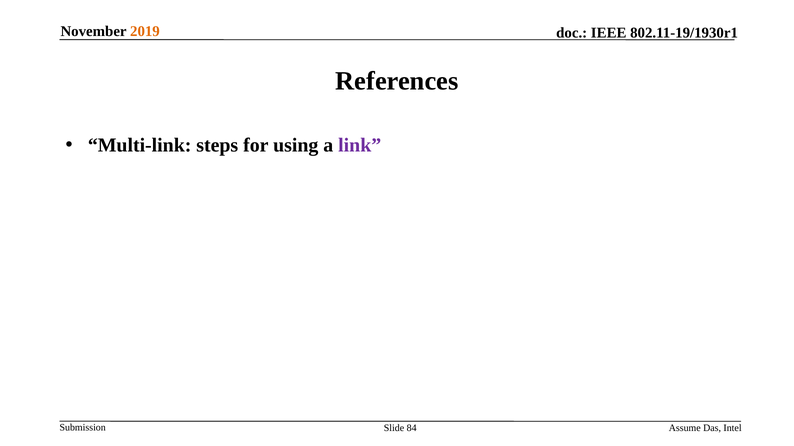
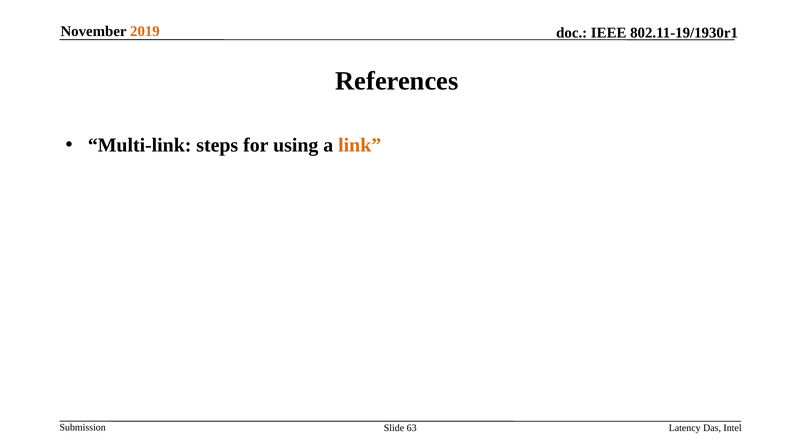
link colour: purple -> orange (360, 145)
84: 84 -> 63 (412, 428)
Assume: Assume -> Latency (685, 428)
